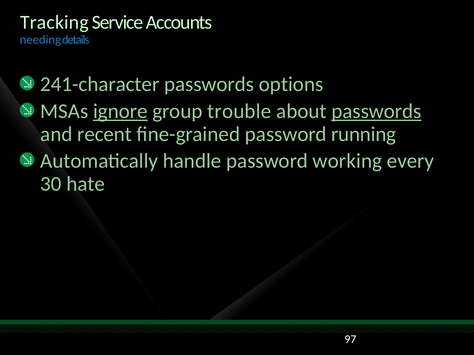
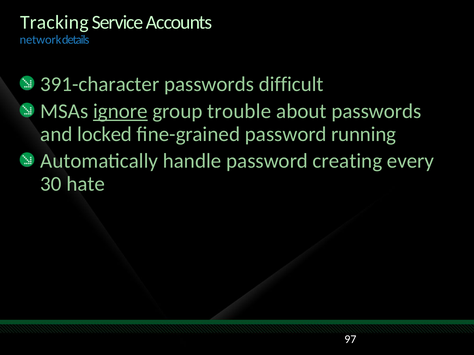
needing: needing -> network (41, 40)
241-character: 241-character -> 391-character (100, 85)
options: options -> difficult (291, 85)
passwords underline: present -> none (376, 111)
recent: recent -> locked (105, 134)
working: working -> creating (347, 161)
